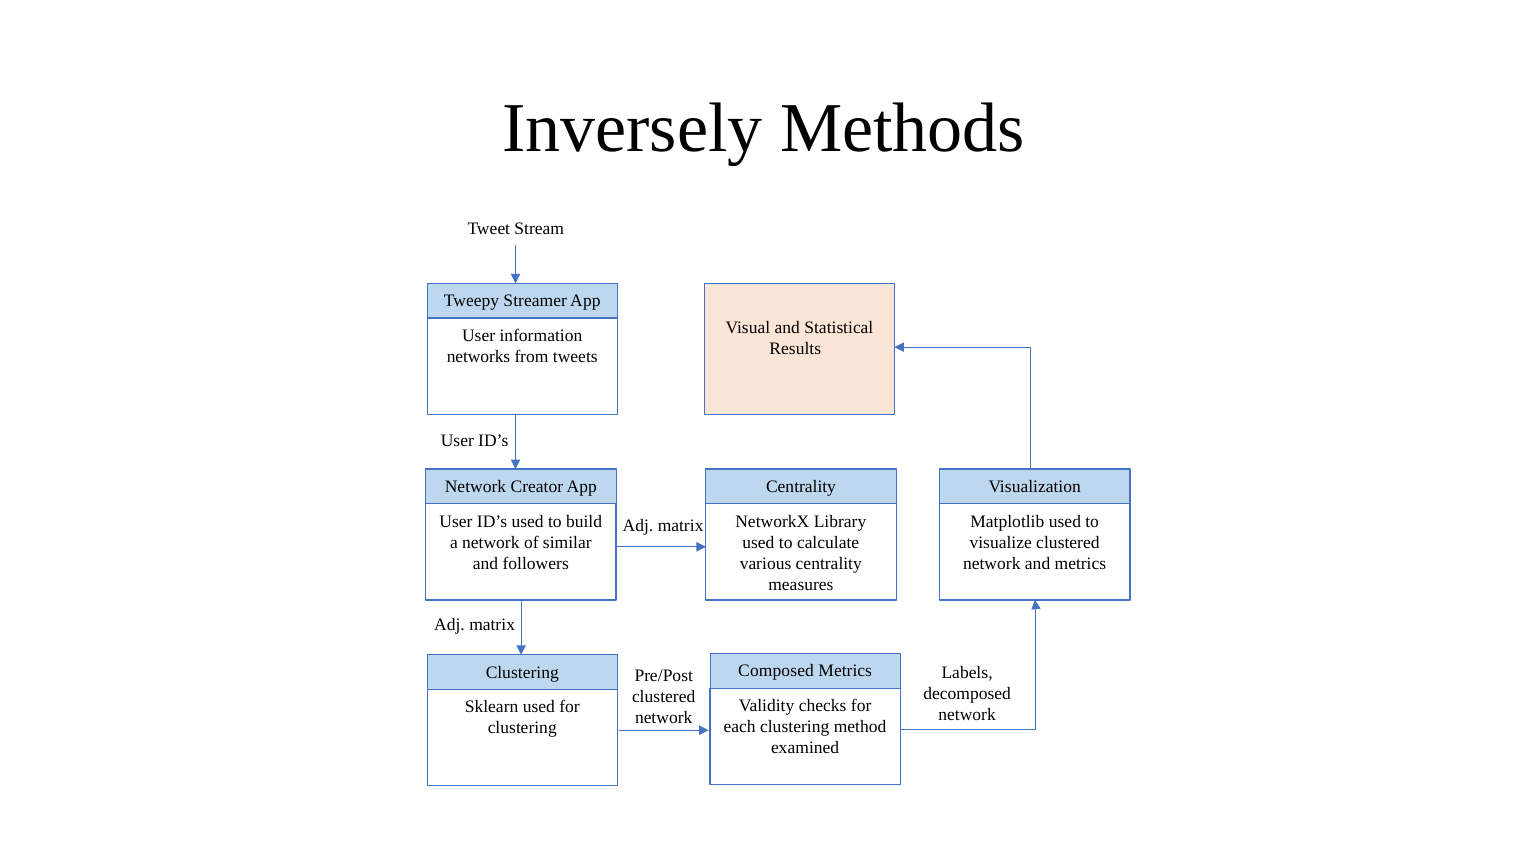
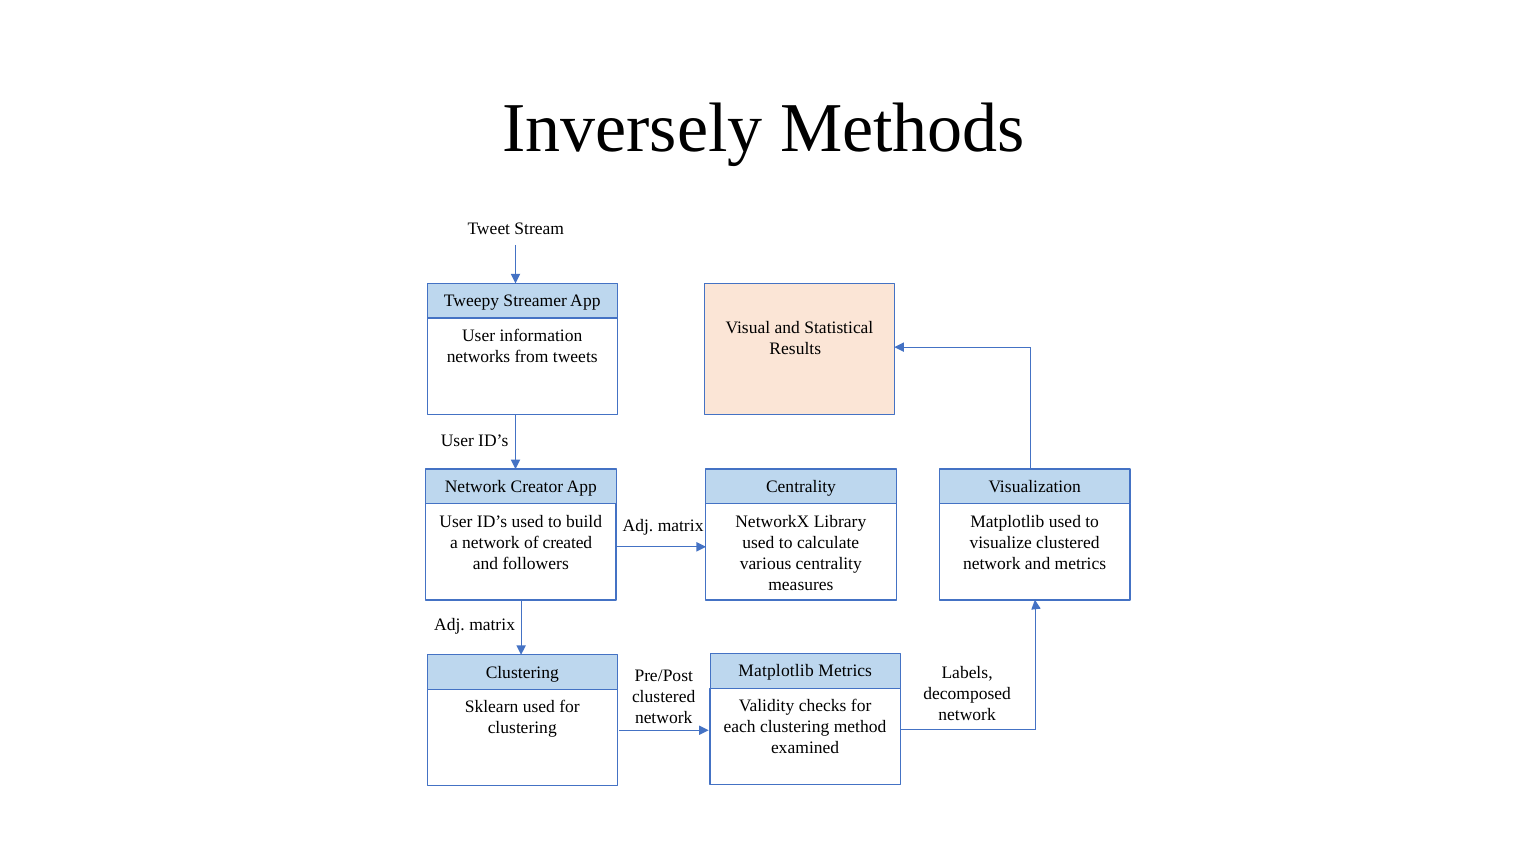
similar: similar -> created (567, 543)
Composed: Composed -> Matplotlib (776, 671)
